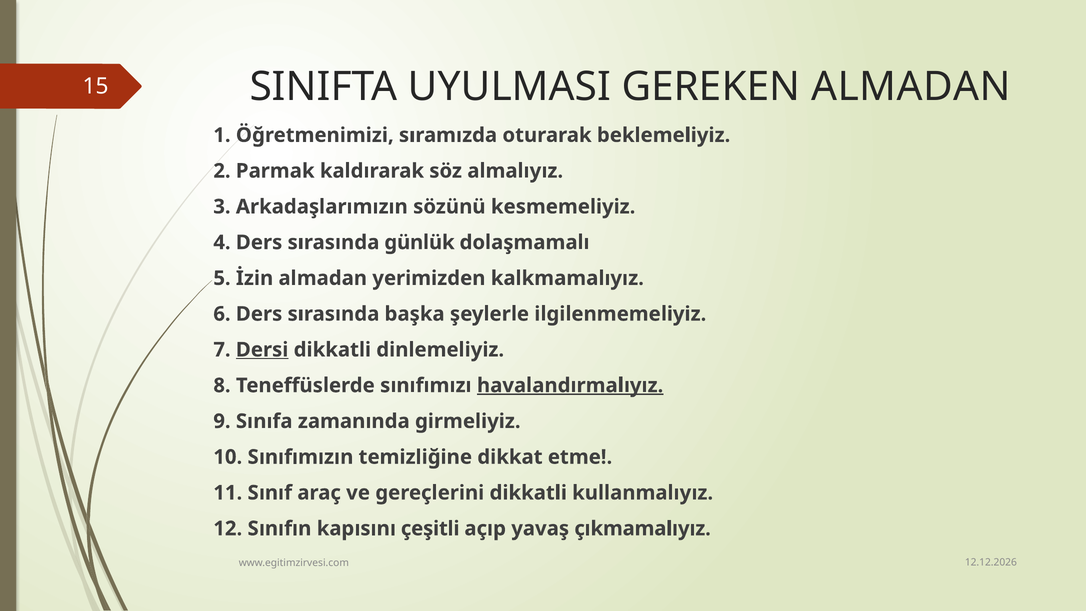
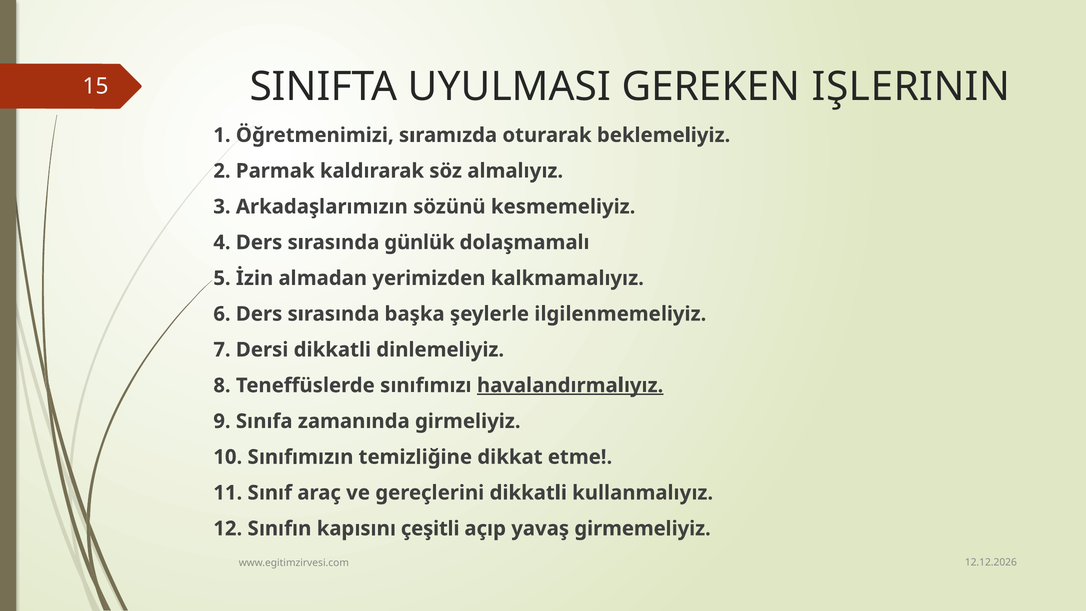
GEREKEN ALMADAN: ALMADAN -> IŞLERININ (911, 87)
Dersi underline: present -> none (262, 350)
çıkmamalıyız: çıkmamalıyız -> girmemeliyiz (643, 528)
